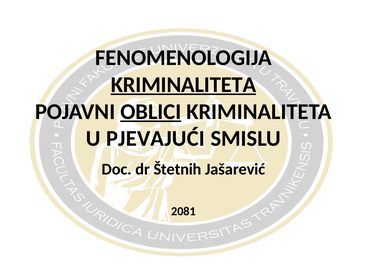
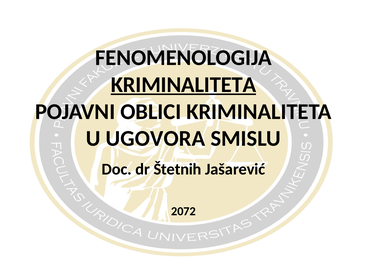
OBLICI underline: present -> none (151, 111)
PJEVAJUĆI: PJEVAJUĆI -> UGOVORA (155, 138)
2081: 2081 -> 2072 (183, 211)
